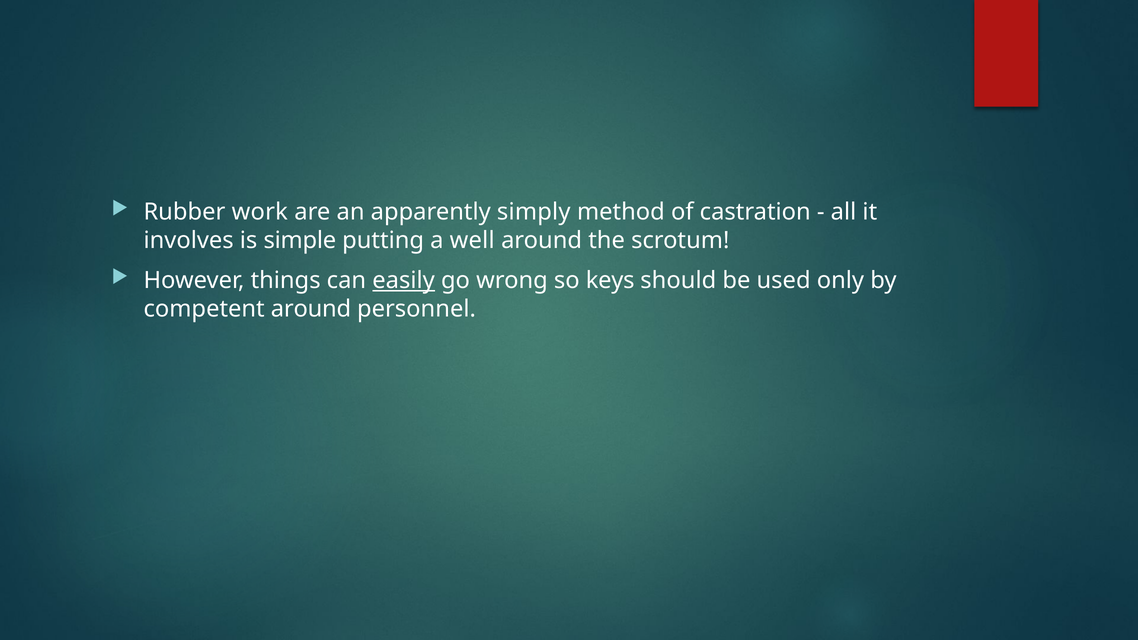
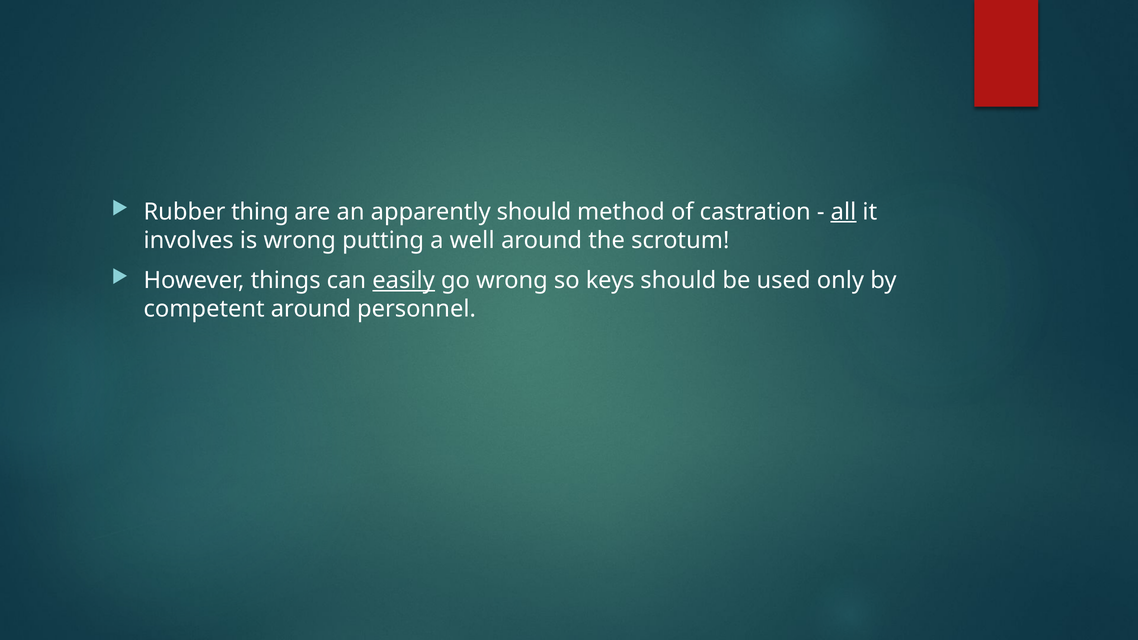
work: work -> thing (260, 212)
apparently simply: simply -> should (534, 212)
all underline: none -> present (844, 212)
is simple: simple -> wrong (300, 240)
